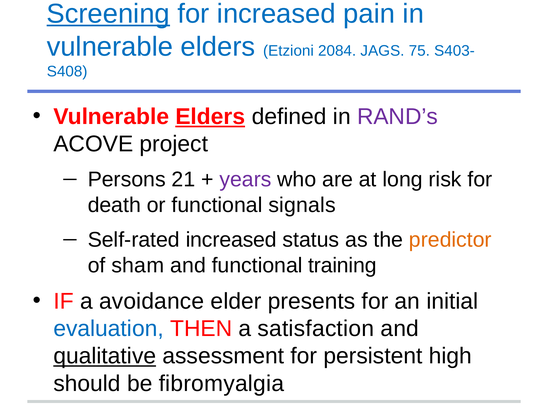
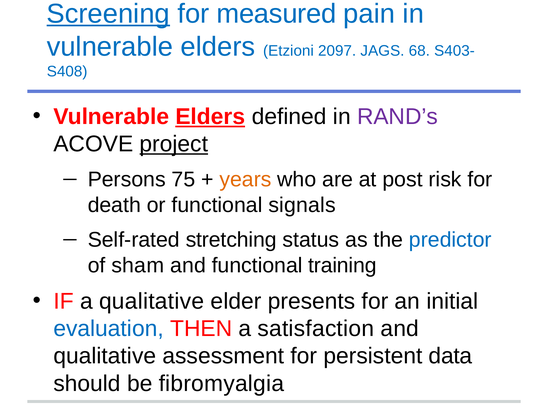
for increased: increased -> measured (276, 14)
2084: 2084 -> 2097 (337, 51)
75: 75 -> 68 (419, 51)
project underline: none -> present (174, 144)
21: 21 -> 75 (183, 180)
years colour: purple -> orange (245, 180)
long: long -> post (403, 180)
Self-rated increased: increased -> stretching (231, 240)
predictor colour: orange -> blue (450, 240)
a avoidance: avoidance -> qualitative (152, 301)
qualitative underline: present -> none (105, 356)
high: high -> data (450, 356)
